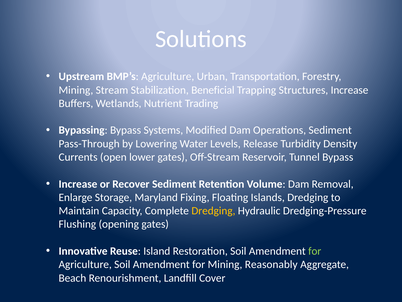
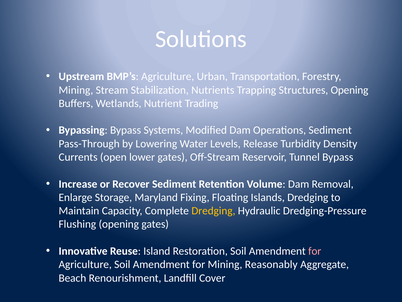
Beneficial: Beneficial -> Nutrients (213, 90)
Structures Increase: Increase -> Opening (350, 90)
for colour: light green -> pink (315, 251)
